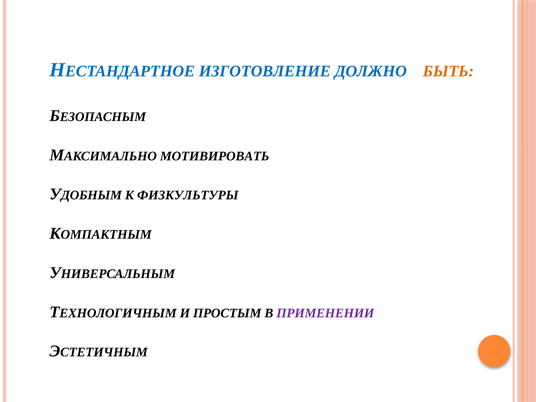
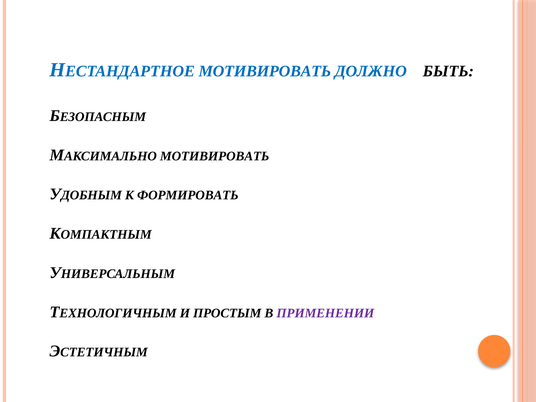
ИЗГОТОВЛЕНИЕ: ИЗГОТОВЛЕНИЕ -> МОТИВИРОВАТЬ (265, 71)
БЫТЬ colour: orange -> black (448, 71)
ФИЗКУЛЬТУРЫ: ФИЗКУЛЬТУРЫ -> ФОРМИРОВАТЬ (188, 195)
